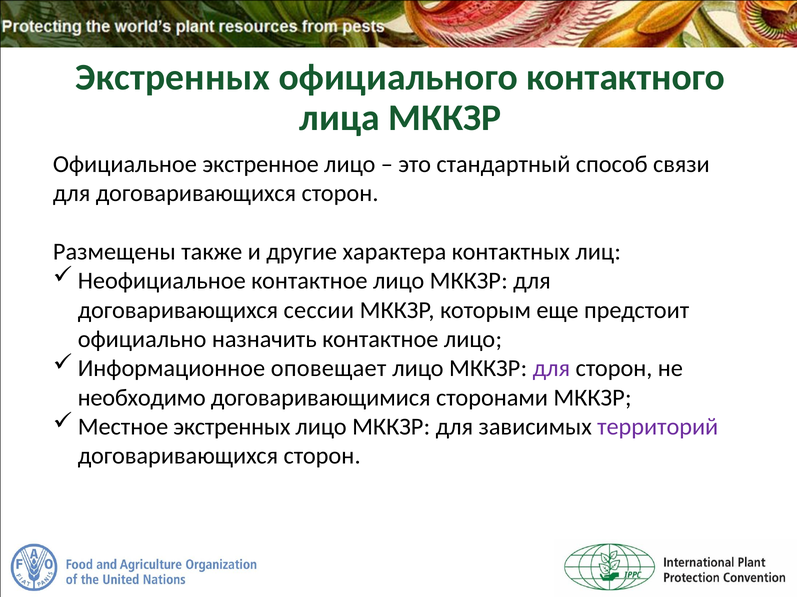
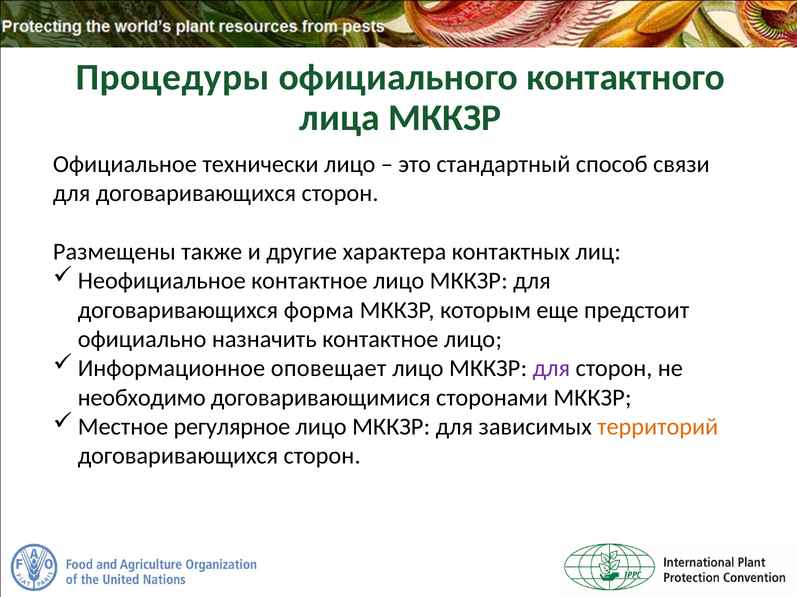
Экстренных: Экстренных -> Процедуры (173, 78)
экстренное: экстренное -> технически (261, 164)
сессии: сессии -> форма (319, 310)
Местное экстренных: экстренных -> регулярное (232, 427)
территорий colour: purple -> orange (658, 427)
